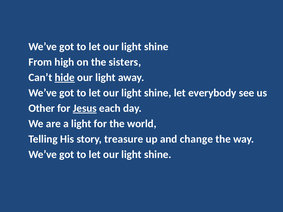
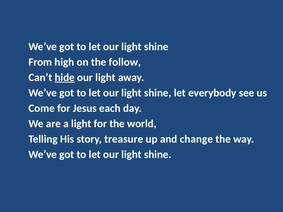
sisters: sisters -> follow (125, 62)
Other: Other -> Come (42, 108)
Jesus underline: present -> none (85, 108)
